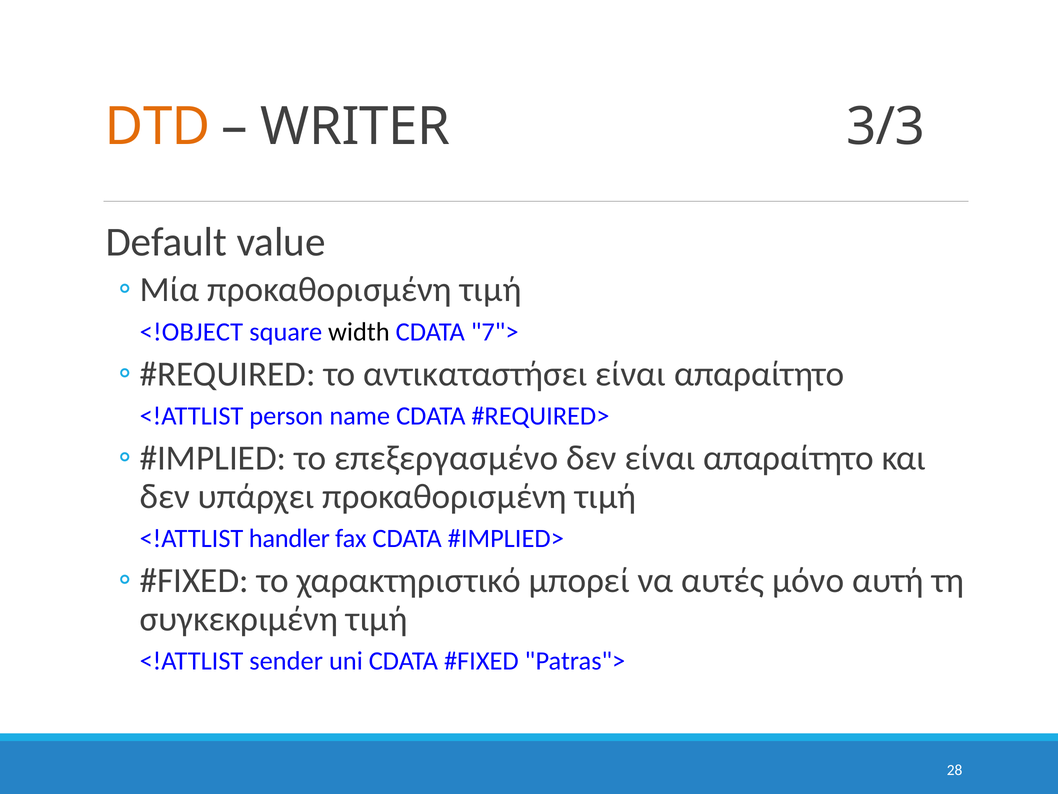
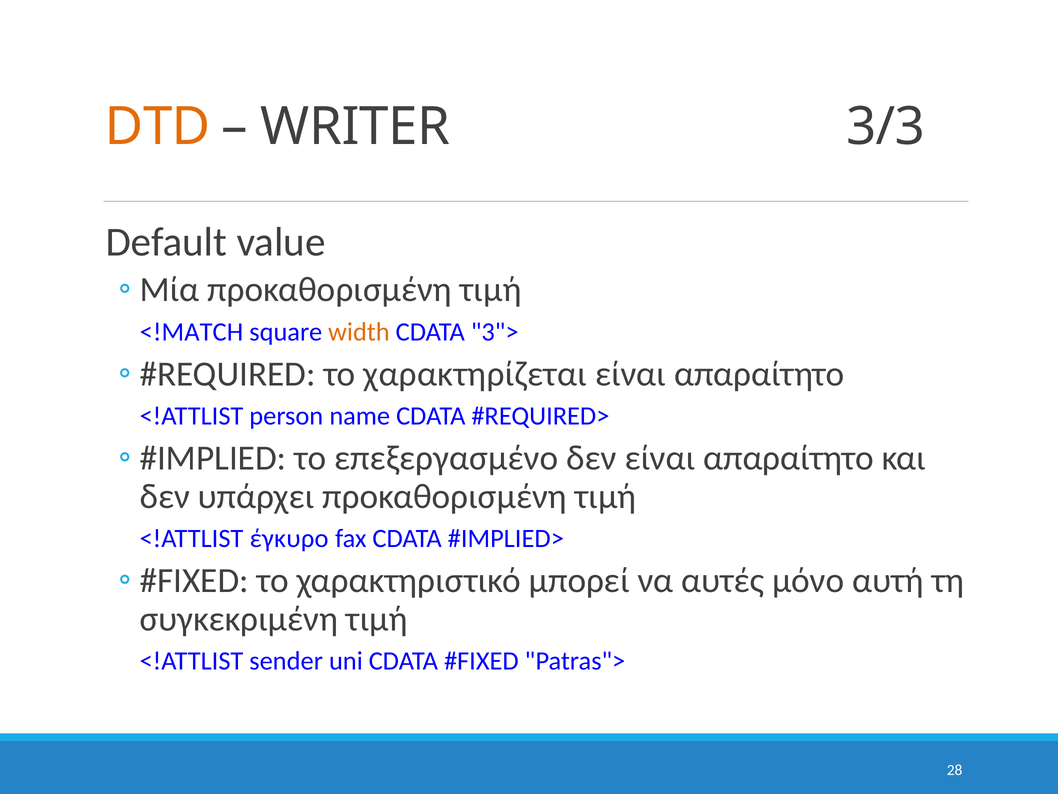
<!OBJECT: <!OBJECT -> <!MATCH (191, 332)
width colour: black -> orange (359, 332)
7">: 7"> -> 3"> (495, 332)
αντικαταστήσει: αντικαταστήσει -> χαρακτηρίζεται (475, 374)
handler: handler -> έγκυρο (289, 538)
